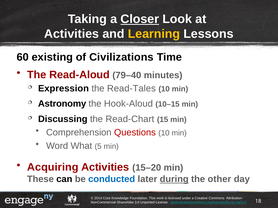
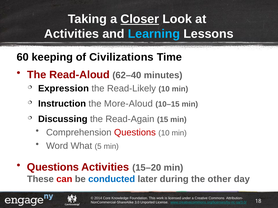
Learning colour: yellow -> light blue (154, 34)
existing: existing -> keeping (52, 57)
79–40: 79–40 -> 62–40 (127, 75)
Read-Tales: Read-Tales -> Read-Likely (131, 89)
Astronomy: Astronomy -> Instruction (62, 104)
Hook-Aloud: Hook-Aloud -> More-Aloud (128, 104)
Read-Chart: Read-Chart -> Read-Again (130, 119)
Acquiring: Acquiring -> Questions (53, 168)
can colour: black -> red (64, 180)
during underline: present -> none (174, 180)
